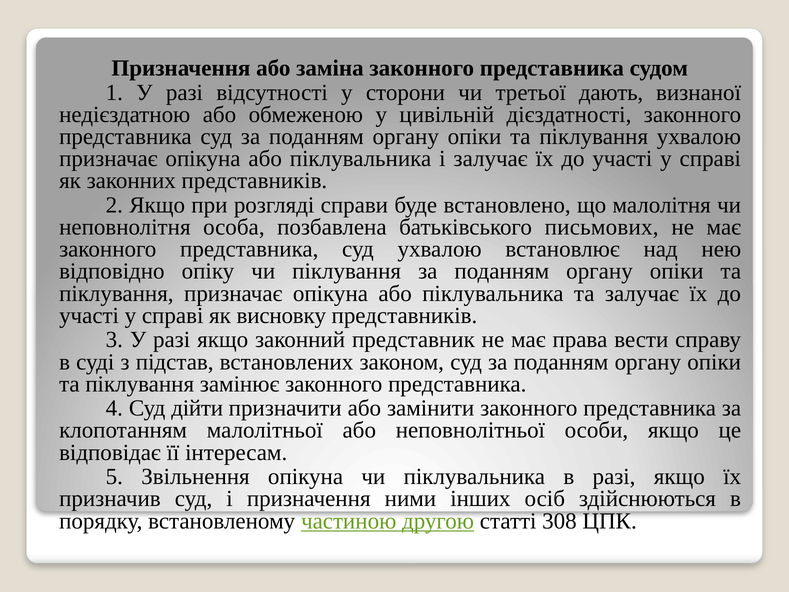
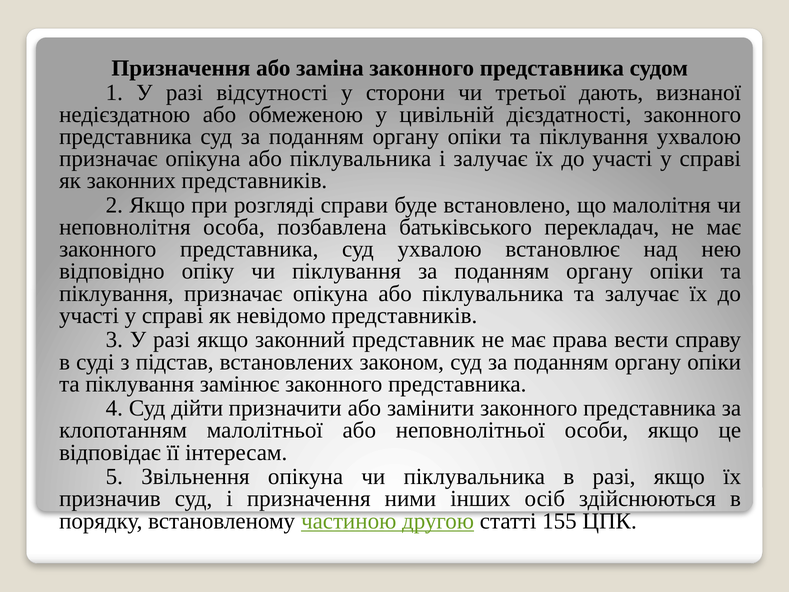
письмових: письмових -> перекладач (602, 227)
висновку: висновку -> невідомо (281, 315)
308: 308 -> 155 (559, 521)
